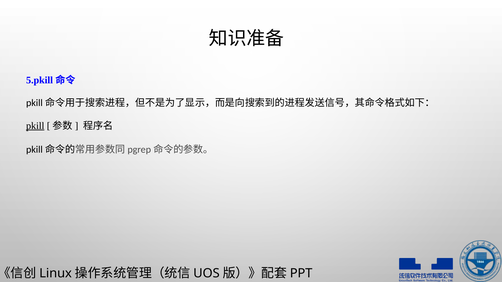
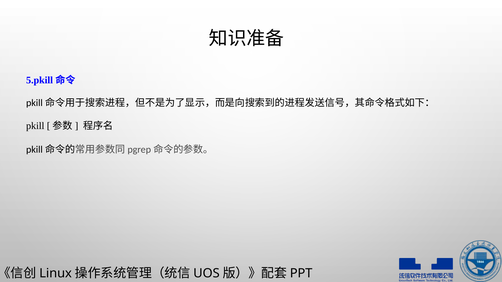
pkill underline: present -> none (35, 126)
